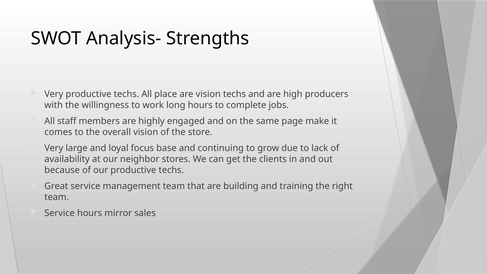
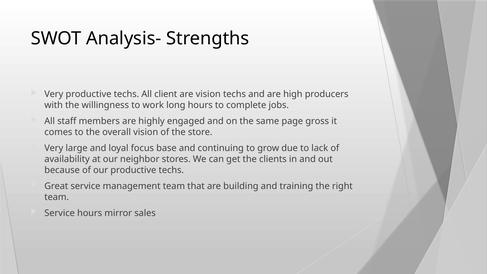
place: place -> client (166, 94)
make: make -> gross (317, 121)
